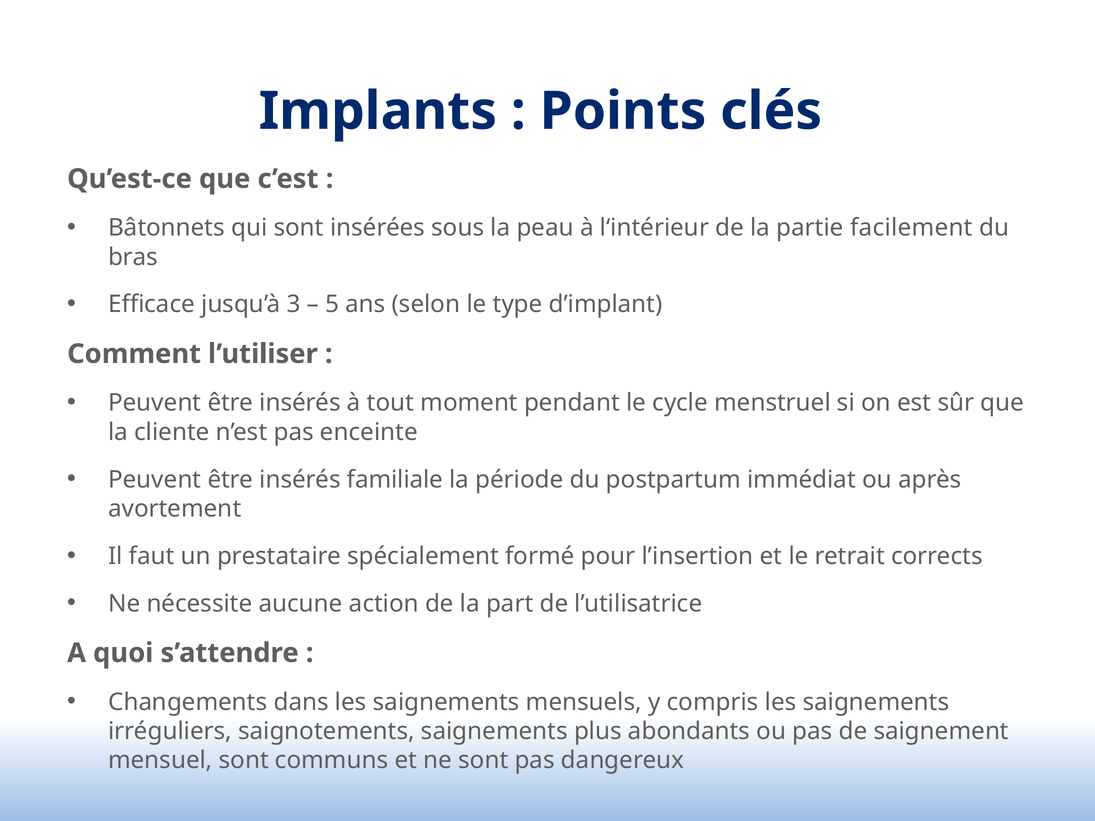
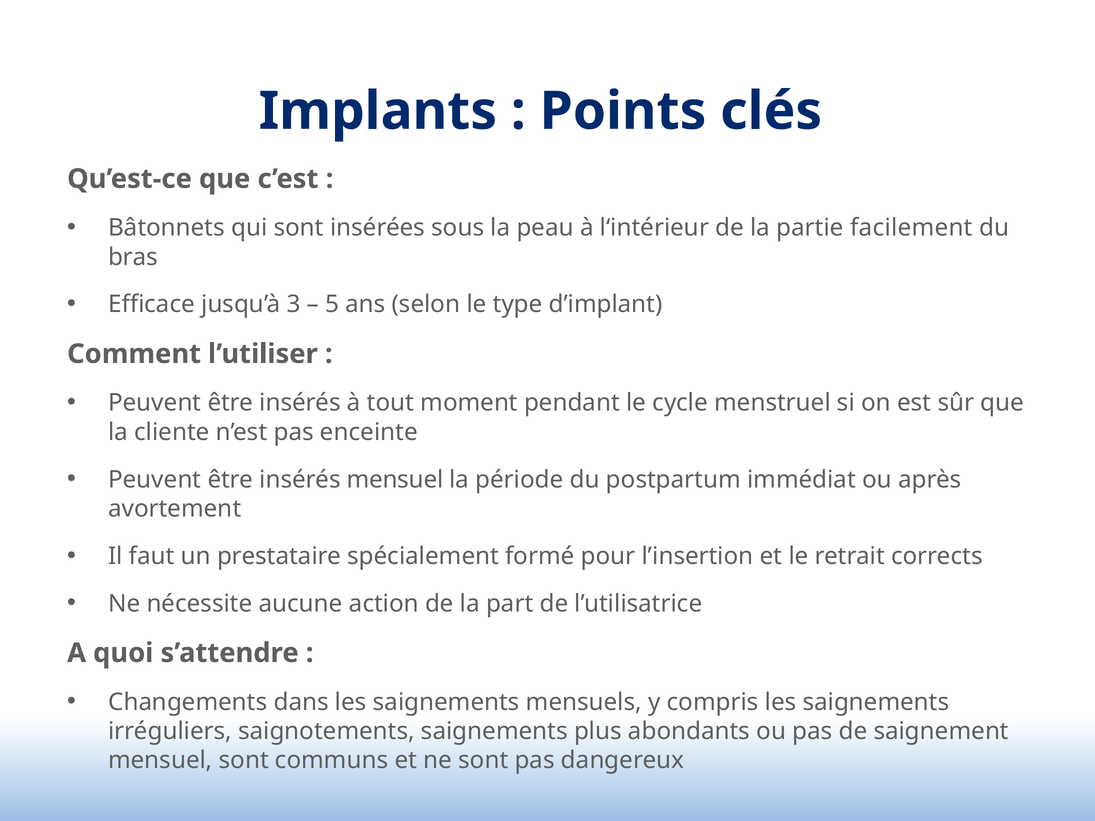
insérés familiale: familiale -> mensuel (395, 480)
